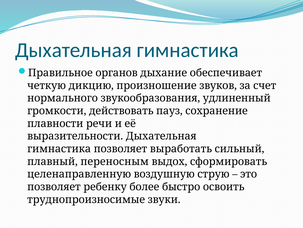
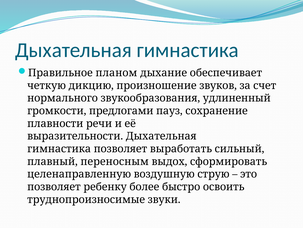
органов: органов -> планом (116, 73)
действовать: действовать -> предлогами (121, 111)
